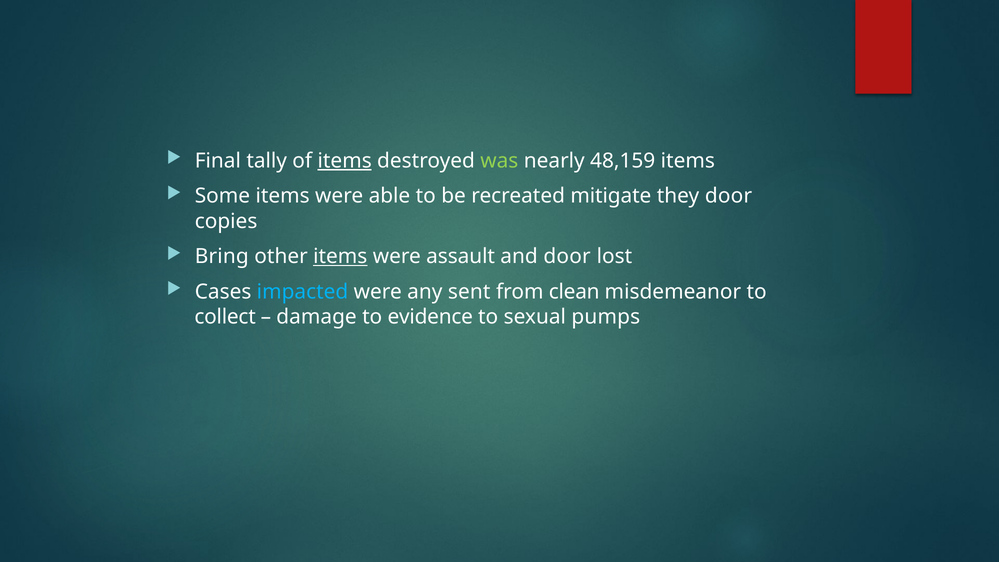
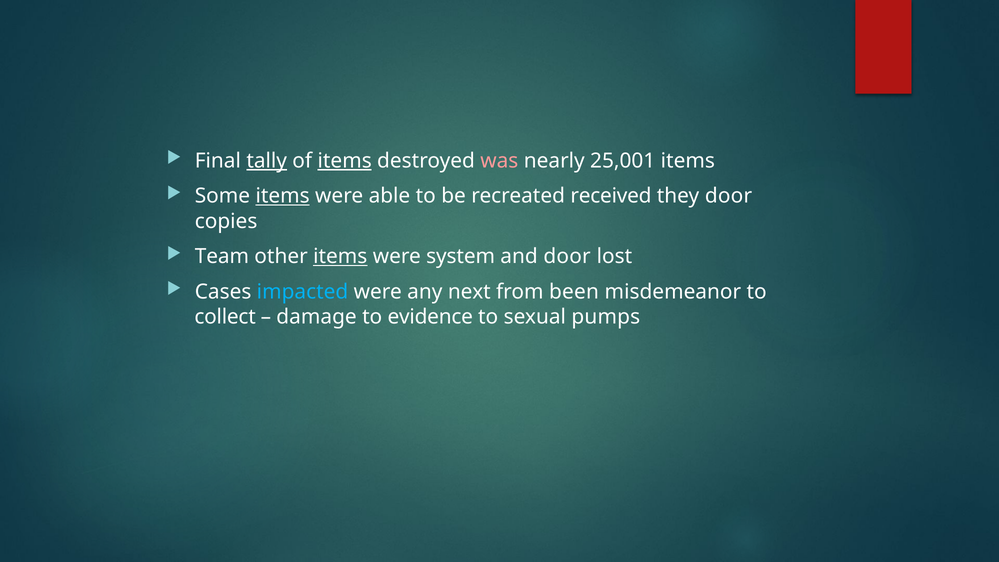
tally underline: none -> present (267, 161)
was colour: light green -> pink (499, 161)
48,159: 48,159 -> 25,001 (623, 161)
items underline: none -> present (283, 196)
mitigate: mitigate -> received (611, 196)
Bring: Bring -> Team (222, 257)
assault: assault -> system (461, 257)
sent: sent -> next (469, 292)
clean: clean -> been (574, 292)
